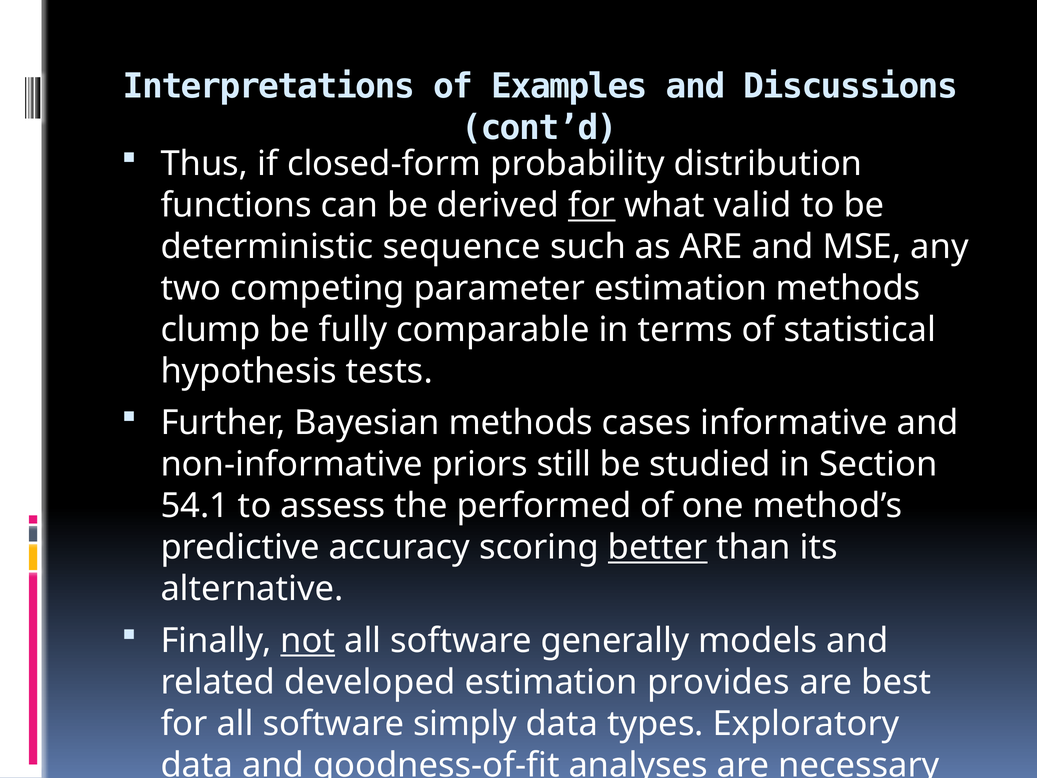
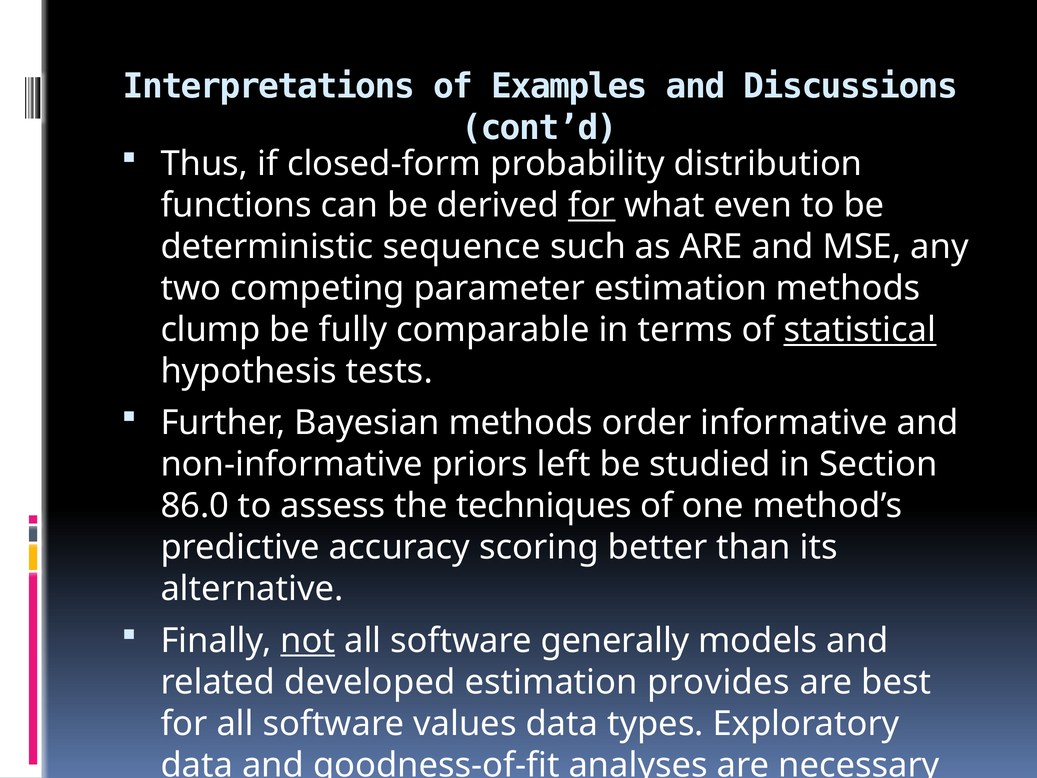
valid: valid -> even (753, 205)
statistical underline: none -> present (860, 330)
cases: cases -> order (647, 423)
still: still -> left (564, 464)
54.1: 54.1 -> 86.0 (195, 506)
performed: performed -> techniques (544, 506)
better underline: present -> none (658, 547)
simply: simply -> values (465, 723)
